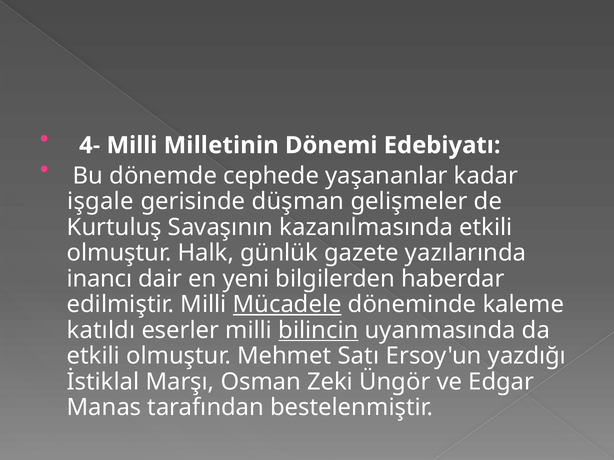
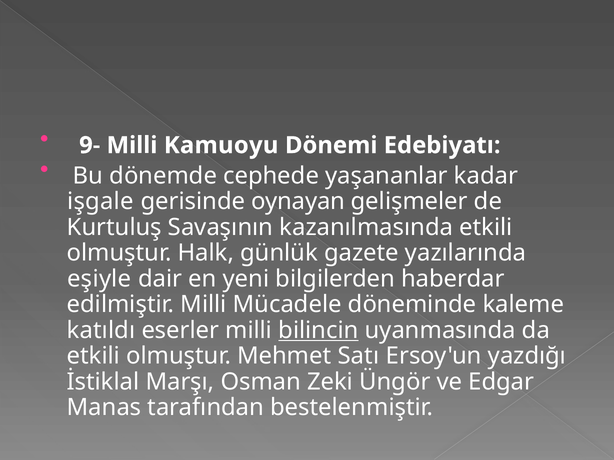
4-: 4- -> 9- (90, 145)
Milletinin: Milletinin -> Kamuoyu (221, 145)
düşman: düşman -> oynayan (298, 202)
inancı: inancı -> eşiyle (99, 279)
Mücadele underline: present -> none (287, 305)
